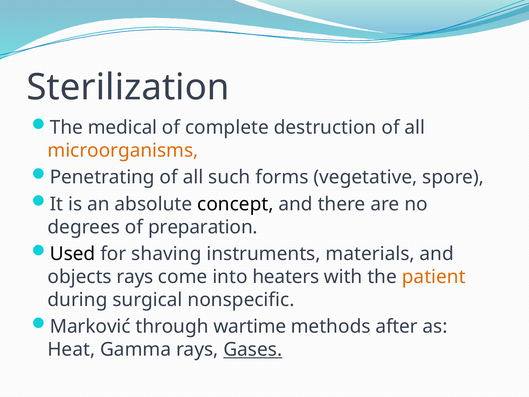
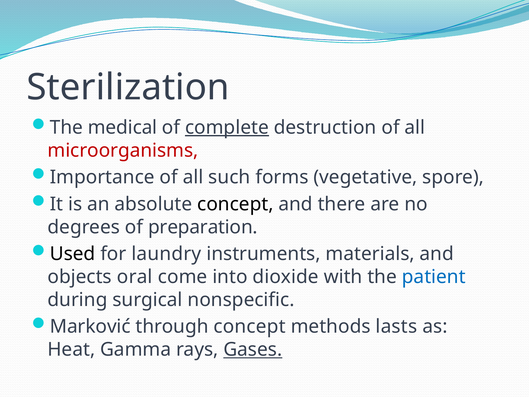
complete underline: none -> present (227, 127)
microorganisms colour: orange -> red (123, 150)
Penetrating: Penetrating -> Importance (102, 177)
shaving: shaving -> laundry (166, 254)
objects rays: rays -> oral (135, 277)
heaters: heaters -> dioxide (286, 277)
patient colour: orange -> blue (434, 277)
through wartime: wartime -> concept (250, 326)
after: after -> lasts (396, 326)
